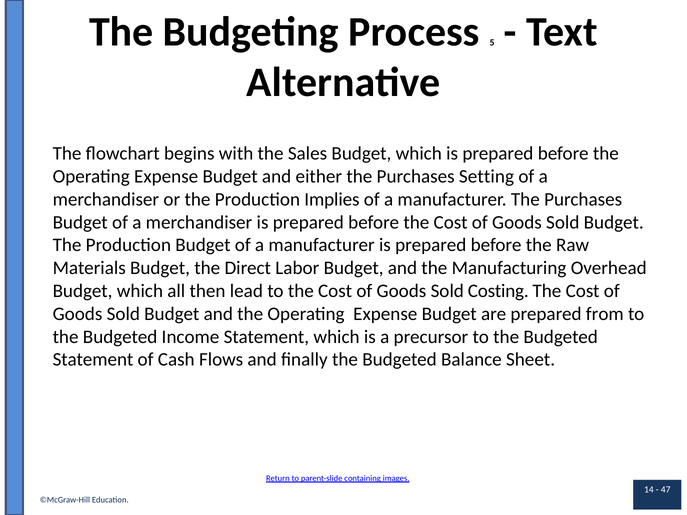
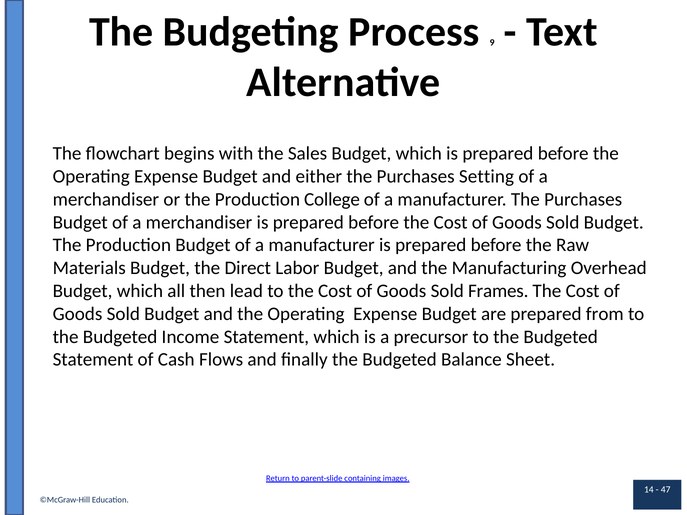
5: 5 -> 9 (492, 43)
Implies: Implies -> College (332, 199)
Costing: Costing -> Frames (498, 291)
